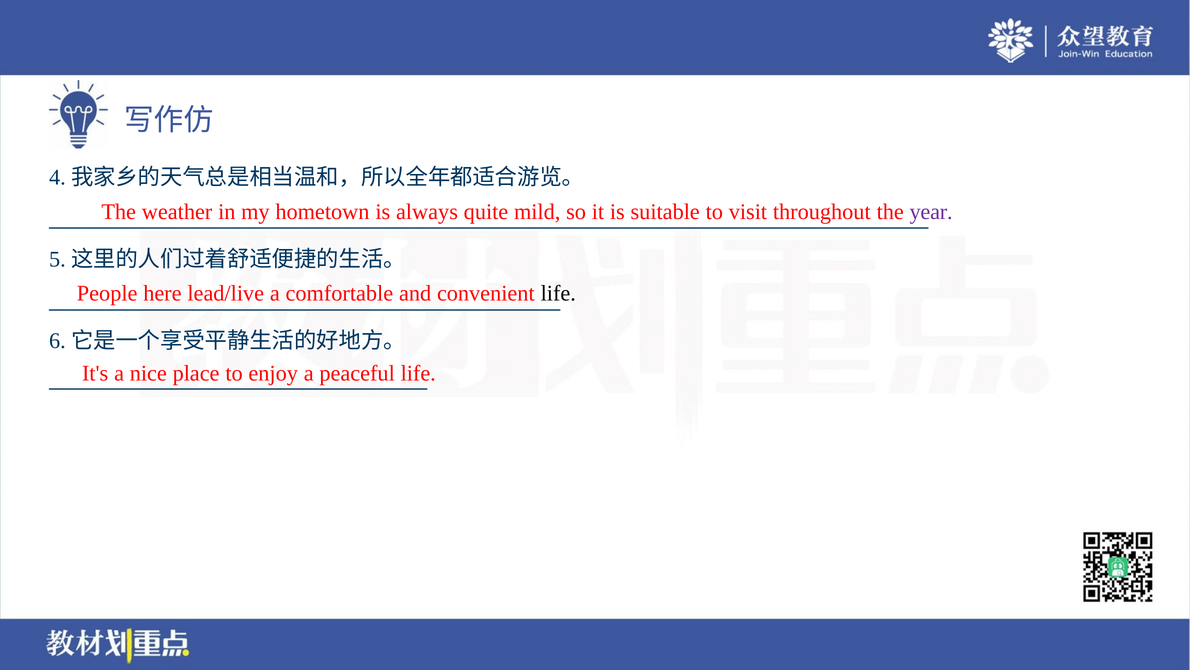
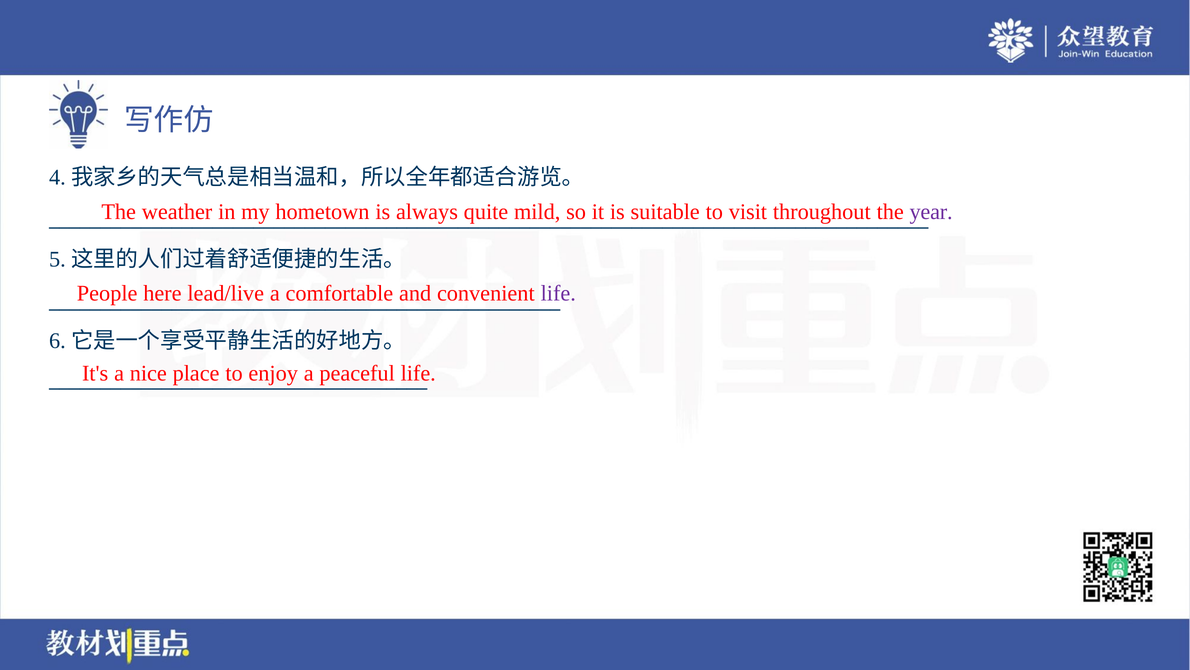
life colour: black -> purple (558, 293)
